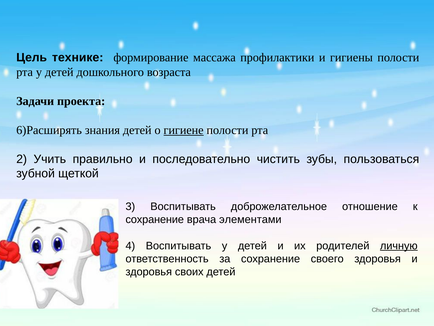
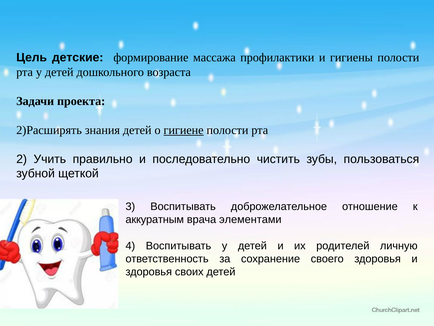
технике: технике -> детские (78, 57)
6)Расширять: 6)Расширять -> 2)Расширять (49, 130)
сохранение: сохранение -> аккуратным (155, 219)
личную underline: present -> none (399, 245)
